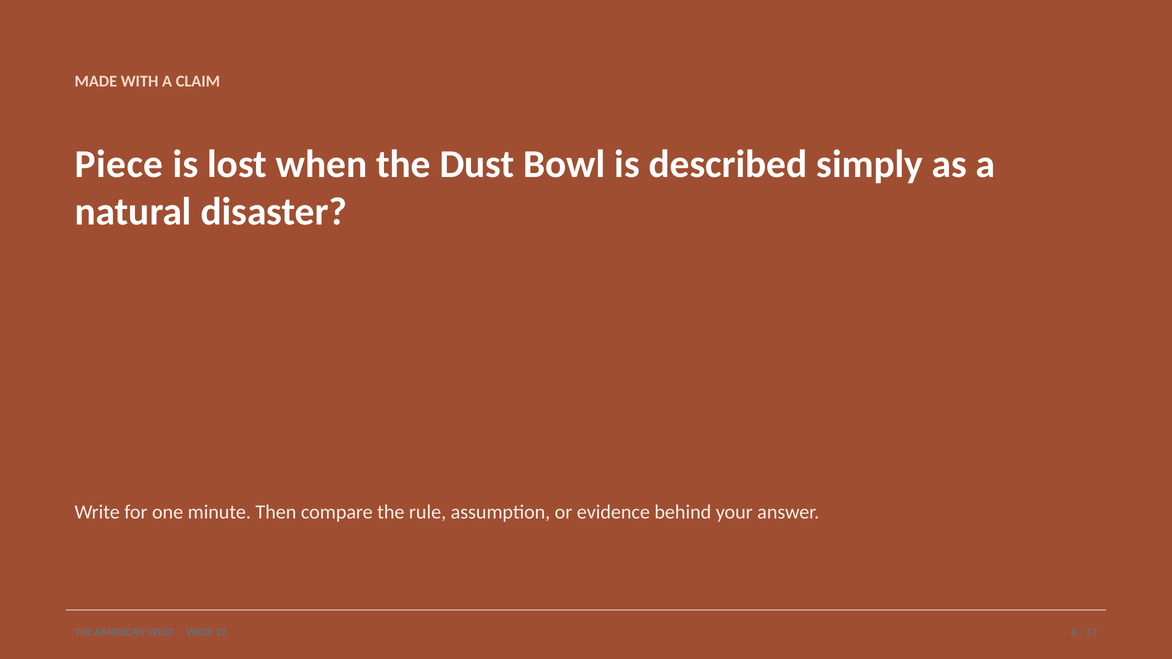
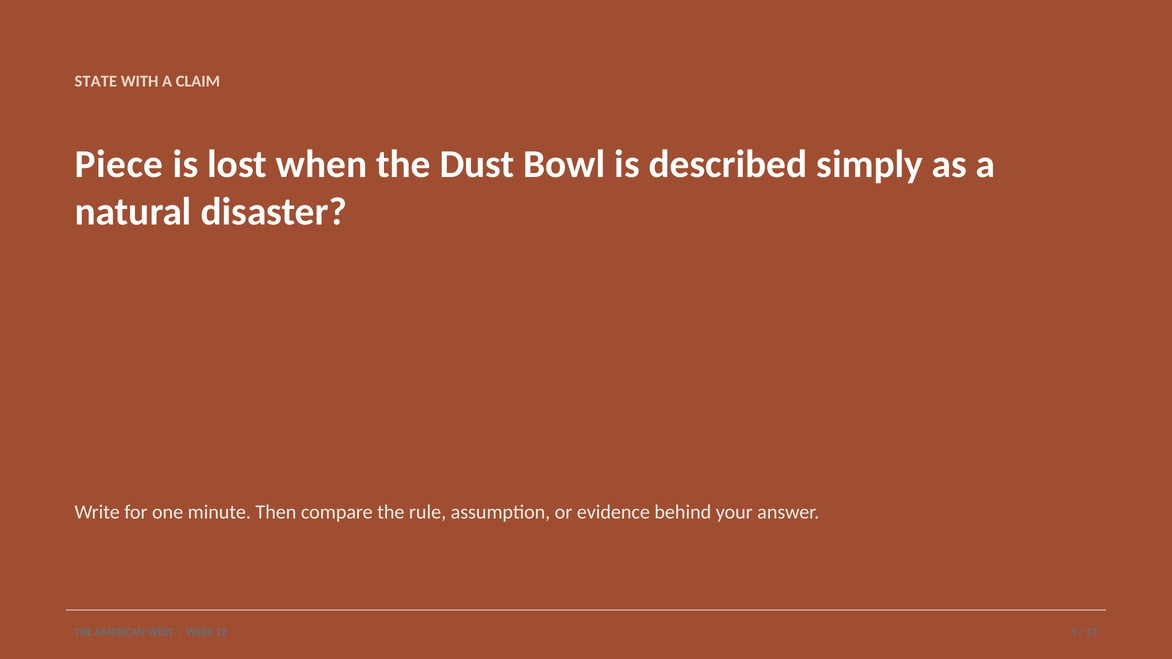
MADE: MADE -> STATE (96, 81)
6: 6 -> 1 (1074, 632)
